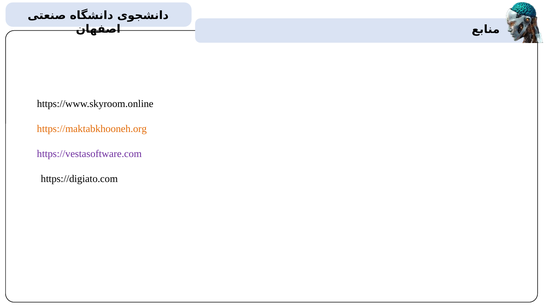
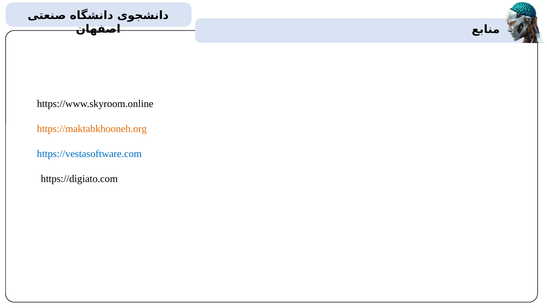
https://vestasoftware.com colour: purple -> blue (89, 154)
